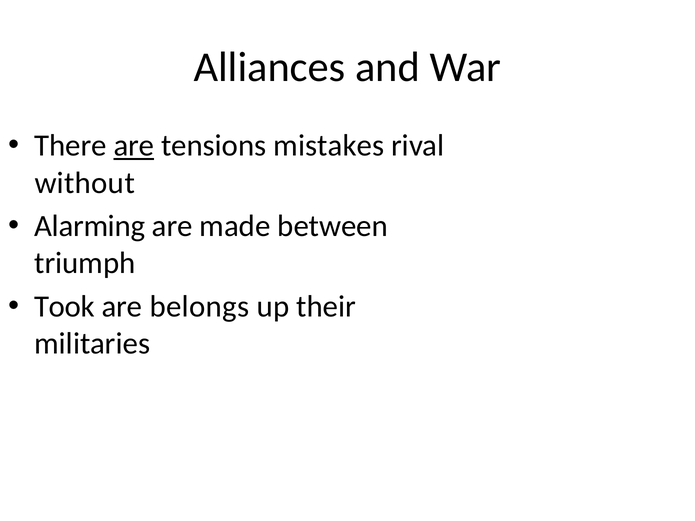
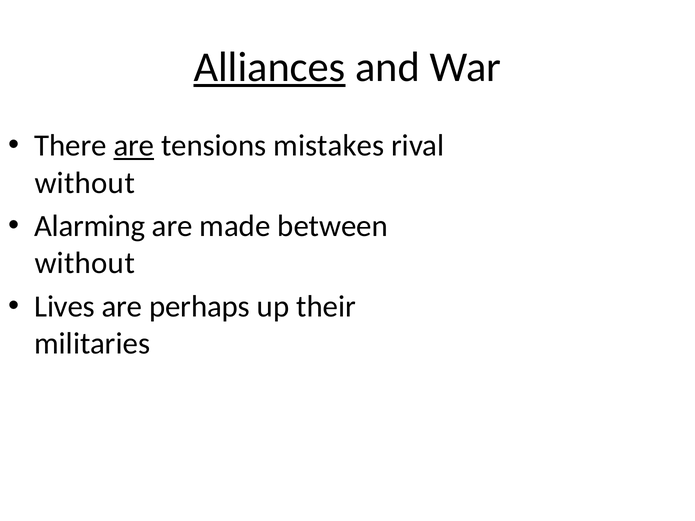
Alliances underline: none -> present (270, 67)
triumph: triumph -> without (85, 263)
Took: Took -> Lives (65, 307)
belongs: belongs -> perhaps (200, 307)
